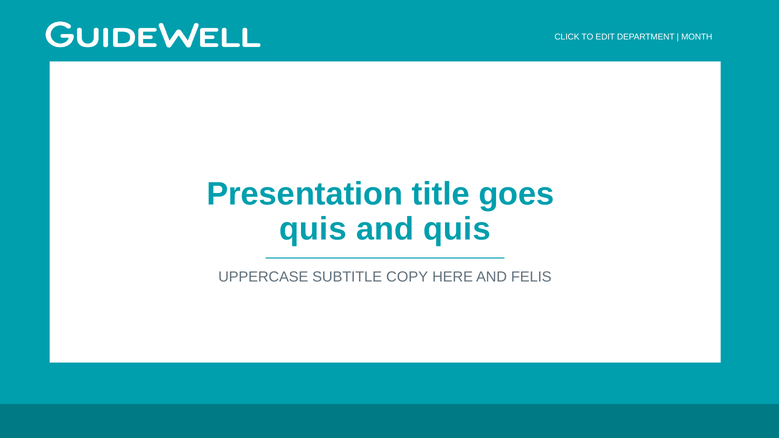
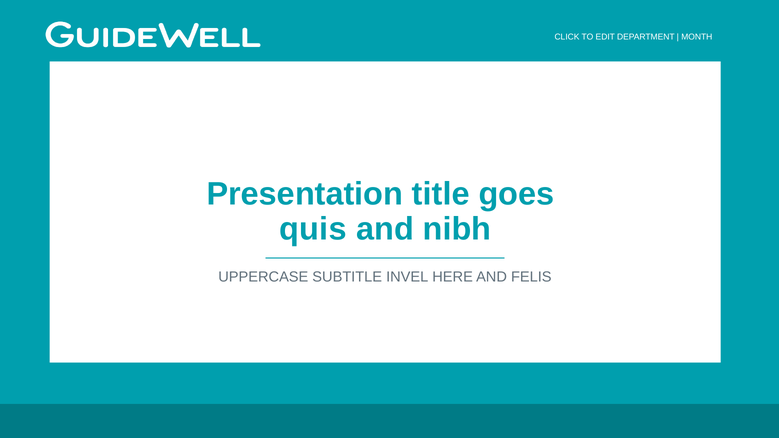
and quis: quis -> nibh (457, 229)
COPY: COPY -> INVEL (407, 277)
